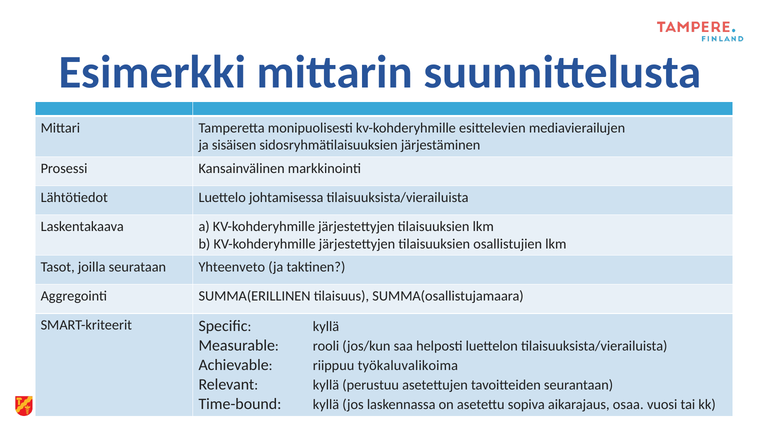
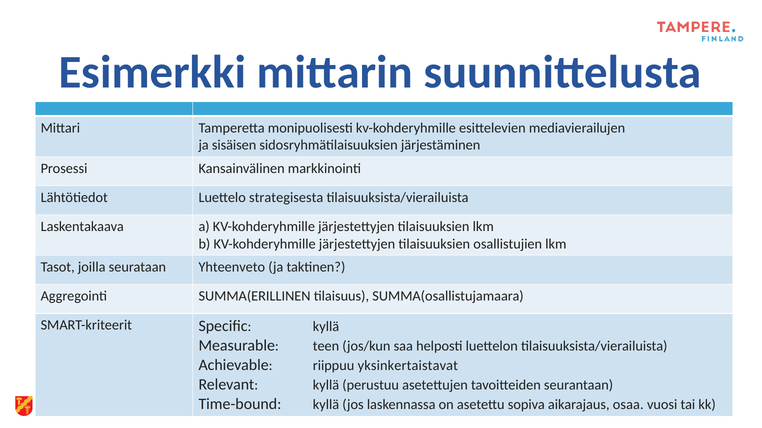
johtamisessa: johtamisessa -> strategisesta (286, 198)
rooli: rooli -> teen (326, 347)
työkaluvalikoima: työkaluvalikoima -> yksinkertaistavat (408, 366)
